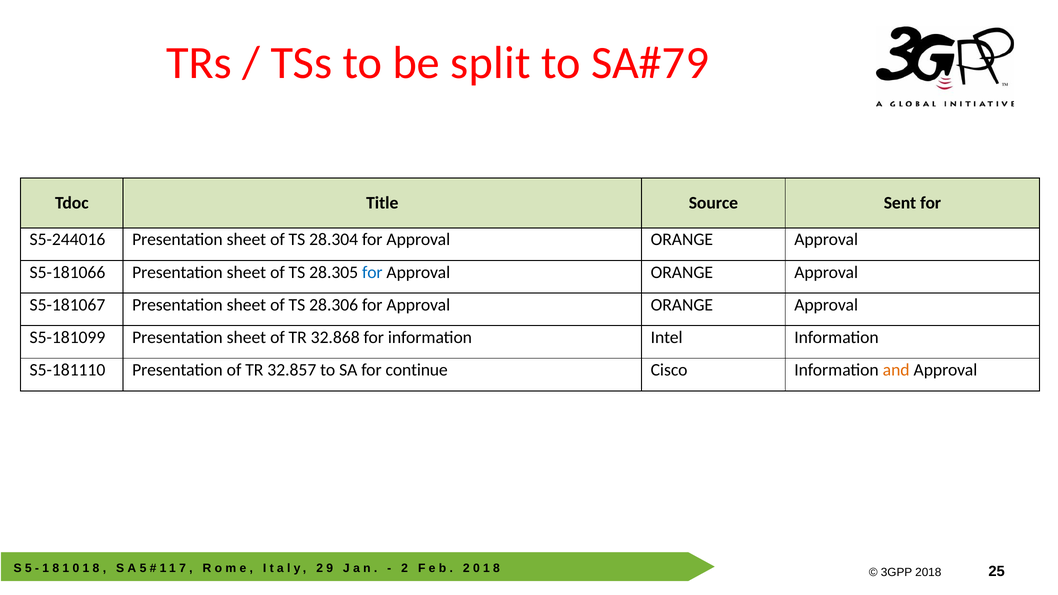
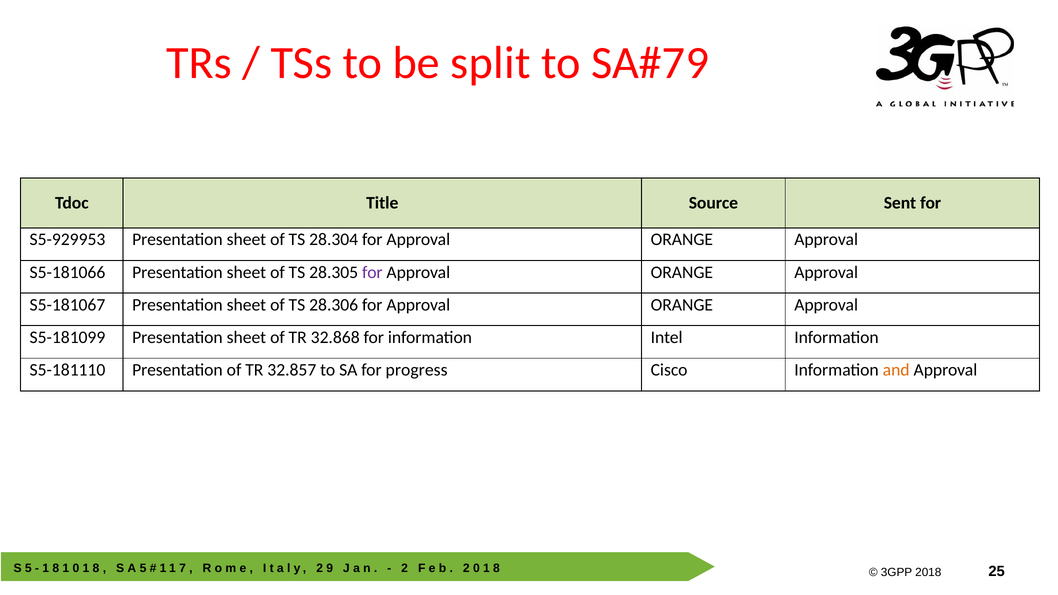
S5-244016: S5-244016 -> S5-929953 (67, 240)
for colour: blue -> purple (372, 272)
continue: continue -> progress (417, 370)
